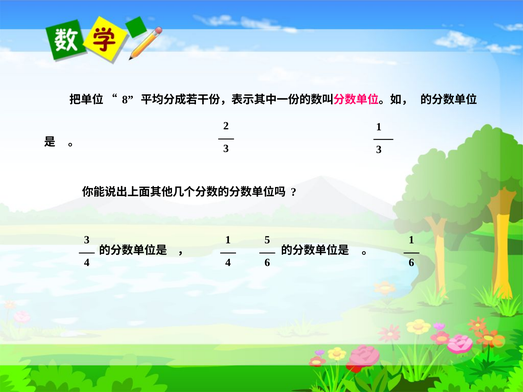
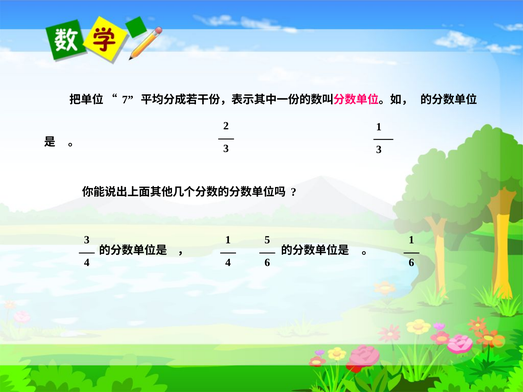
8: 8 -> 7 (128, 100)
